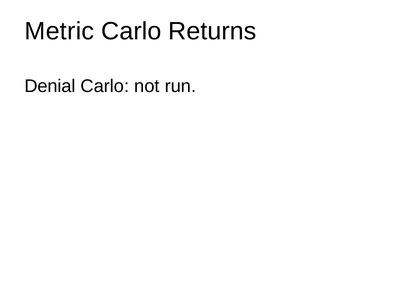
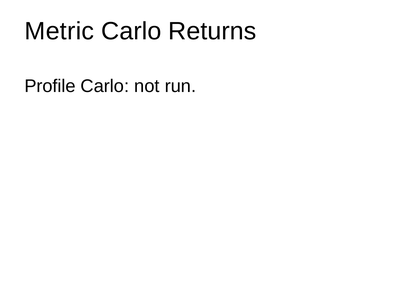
Denial: Denial -> Profile (50, 86)
